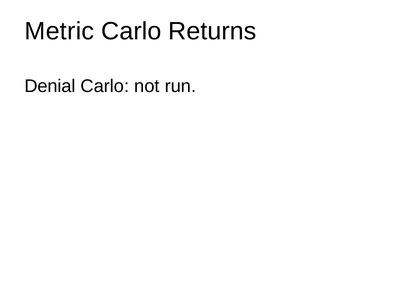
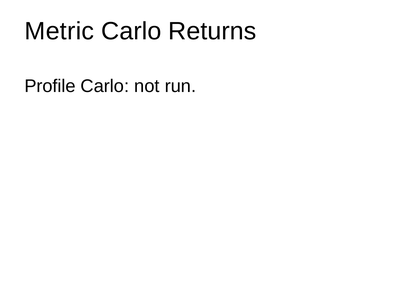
Denial: Denial -> Profile (50, 86)
